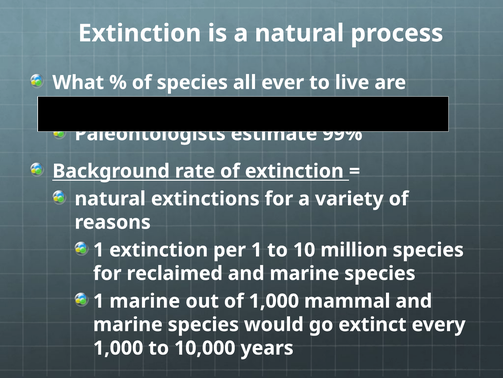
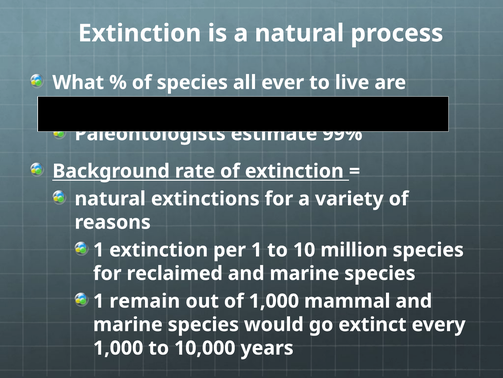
1 marine: marine -> remain (145, 301)
